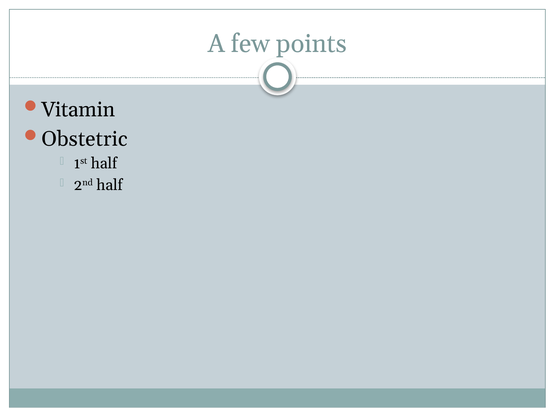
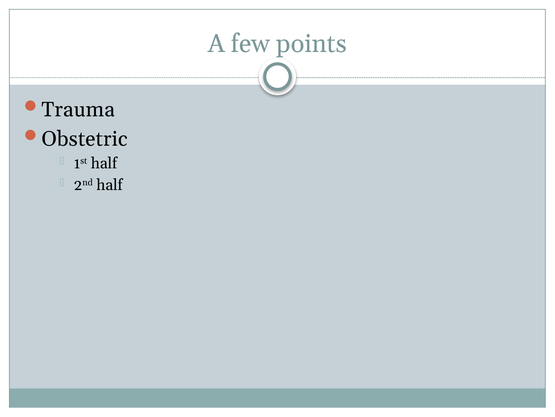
Vitamin: Vitamin -> Trauma (78, 109)
